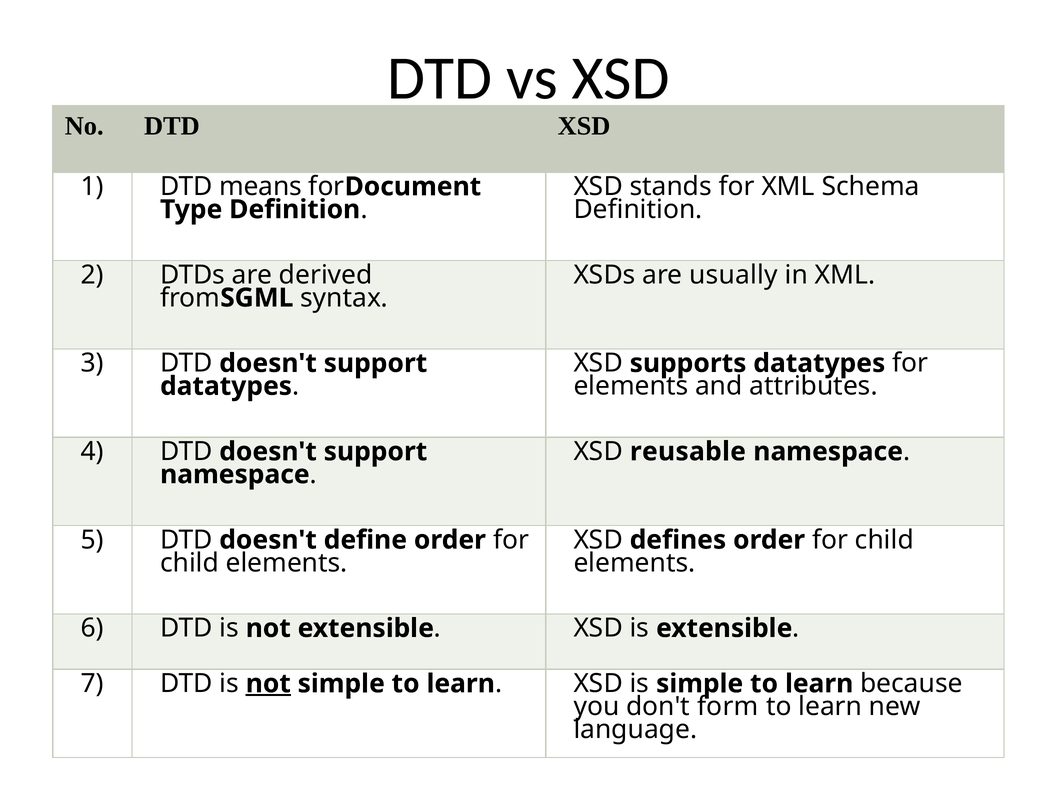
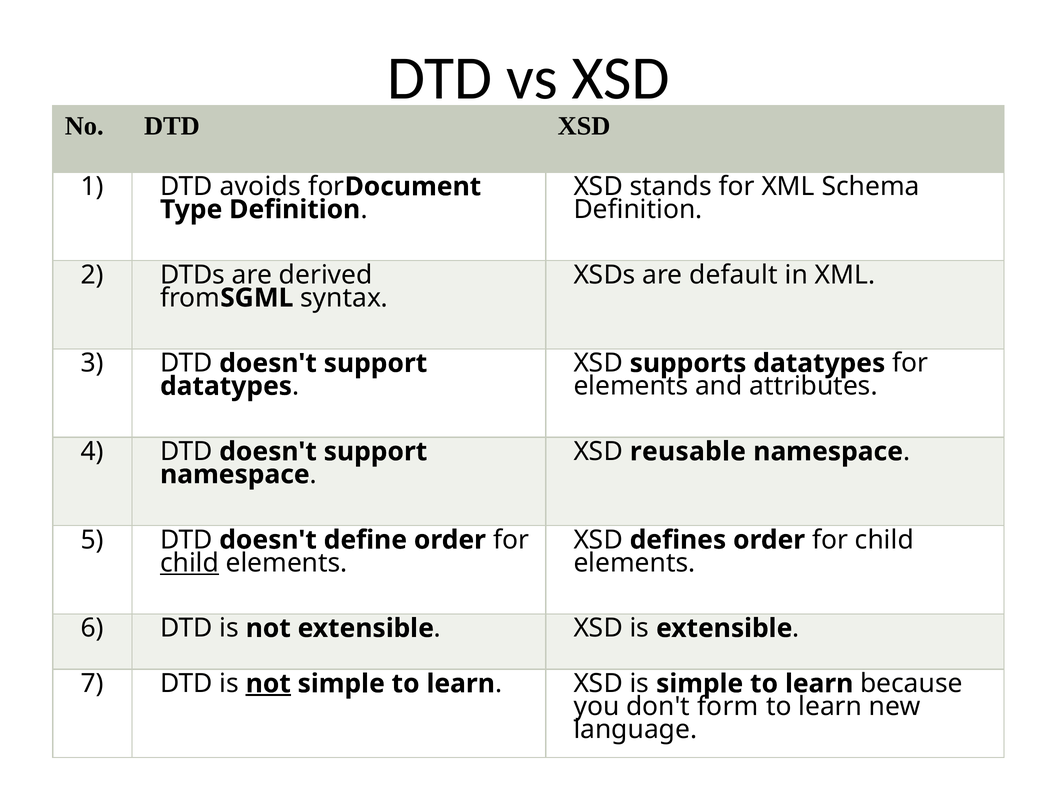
means: means -> avoids (260, 187)
usually: usually -> default (734, 275)
child underline: none -> present (190, 563)
